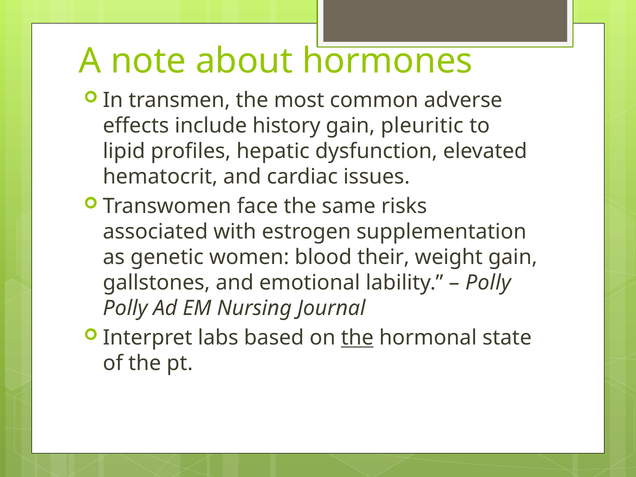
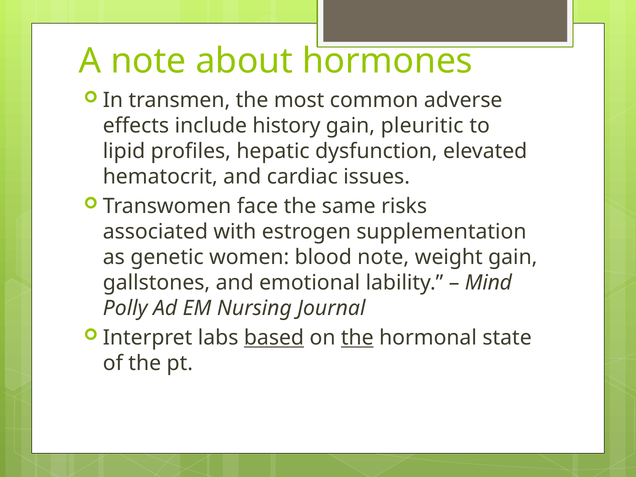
blood their: their -> note (383, 257)
Polly: Polly -> Mind (488, 283)
based underline: none -> present (274, 338)
